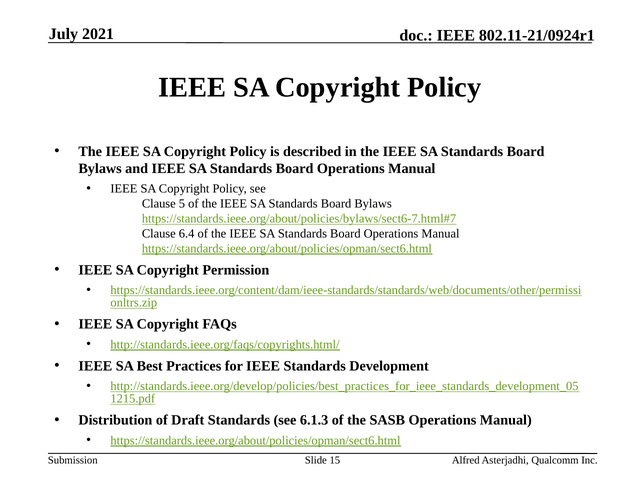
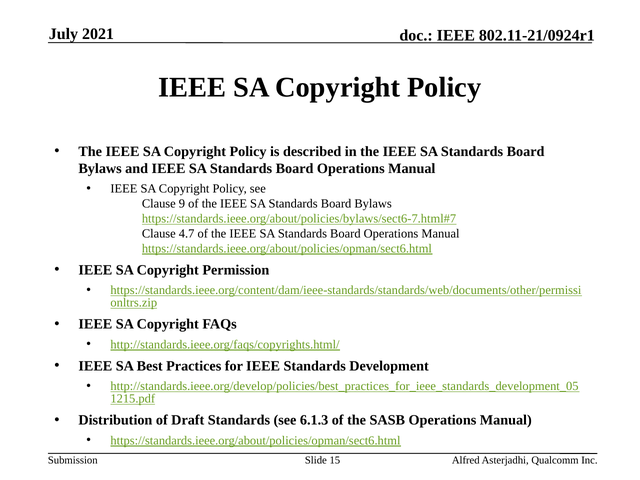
5: 5 -> 9 (182, 204)
6.4: 6.4 -> 4.7 (187, 234)
